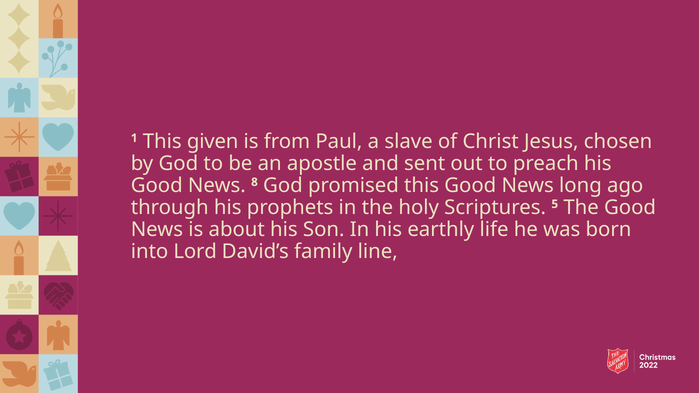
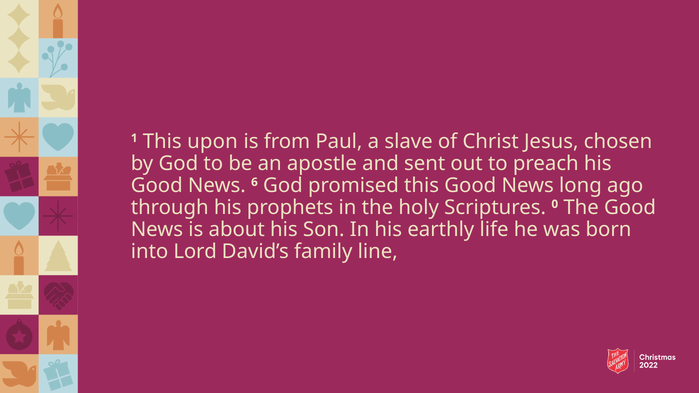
given: given -> upon (213, 141)
8: 8 -> 6 (254, 182)
5: 5 -> 0 (555, 204)
